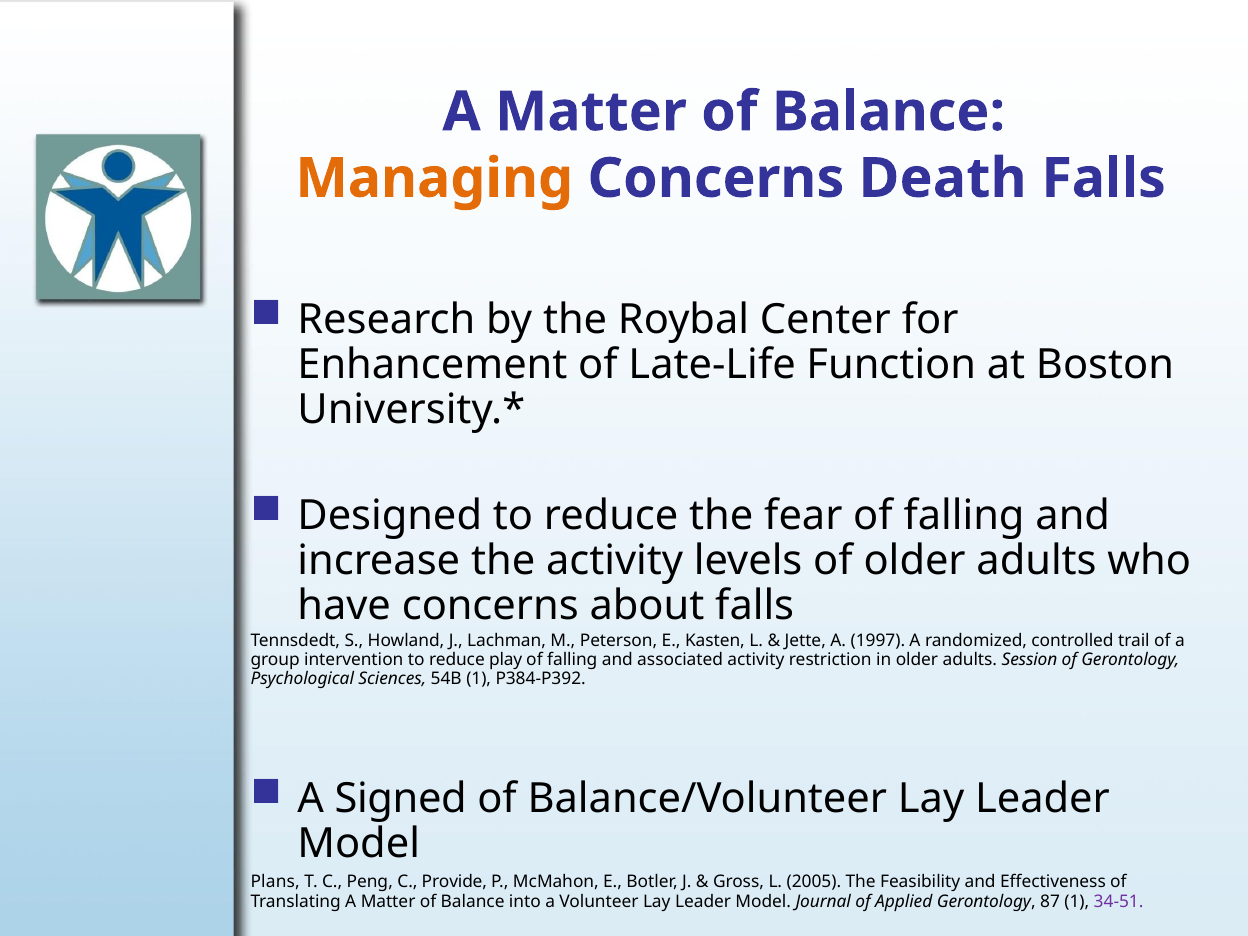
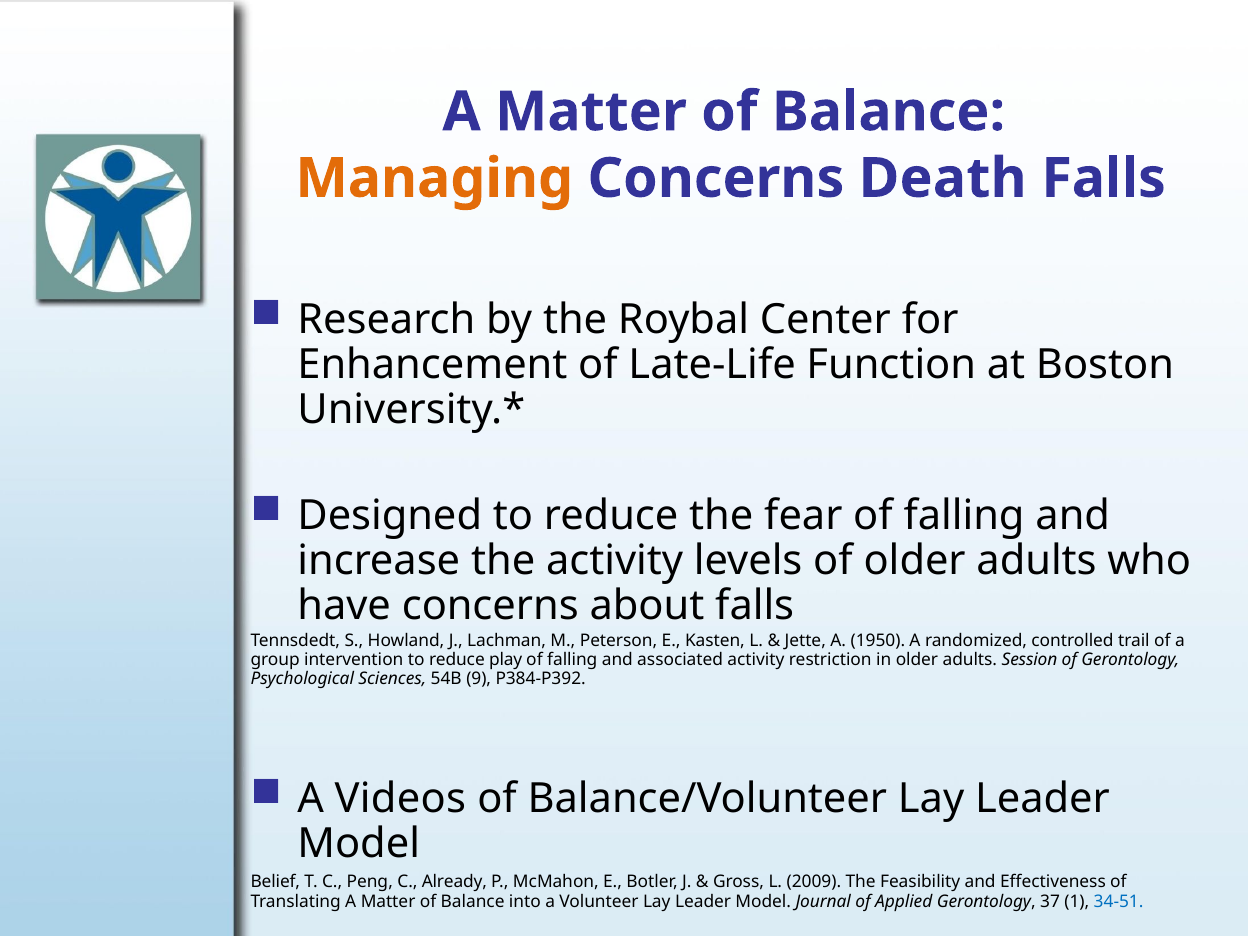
1997: 1997 -> 1950 (878, 641)
54B 1: 1 -> 9 (479, 679)
Signed: Signed -> Videos (400, 799)
Plans: Plans -> Belief (275, 881)
Provide: Provide -> Already (454, 881)
2005: 2005 -> 2009 (814, 881)
87: 87 -> 37 (1050, 902)
34-51 colour: purple -> blue (1119, 902)
